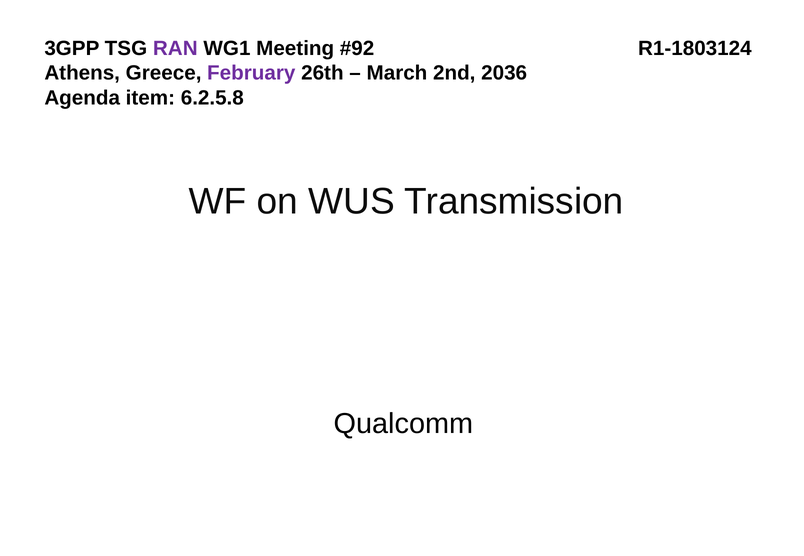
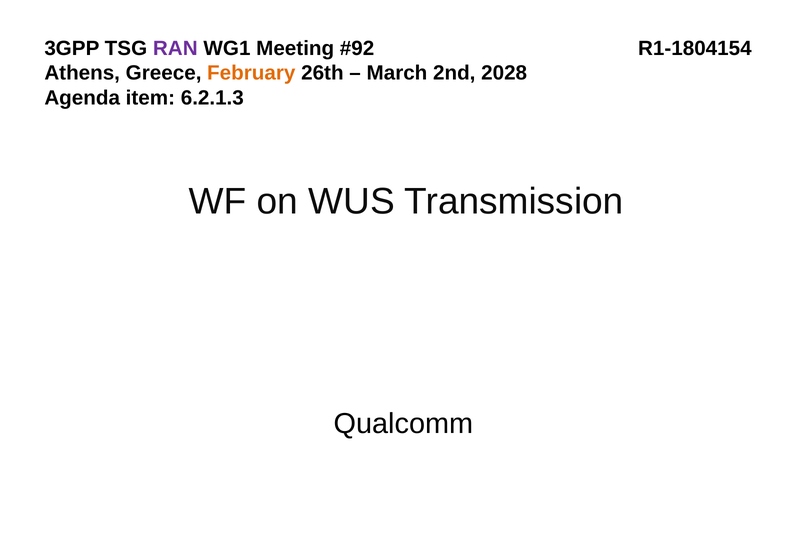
R1-1803124: R1-1803124 -> R1-1804154 (695, 48)
February colour: purple -> orange (251, 73)
2036: 2036 -> 2028 (504, 73)
6.2.5.8: 6.2.5.8 -> 6.2.1.3 (212, 98)
